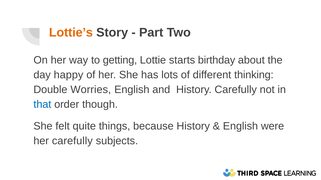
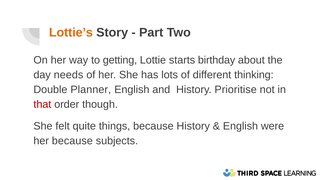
happy: happy -> needs (69, 75)
Worries: Worries -> Planner (91, 90)
History Carefully: Carefully -> Prioritise (236, 90)
that colour: blue -> red (42, 105)
her carefully: carefully -> because (72, 141)
